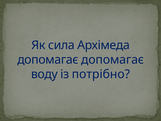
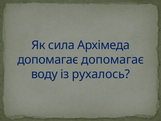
потрібно: потрібно -> рухалось (101, 74)
